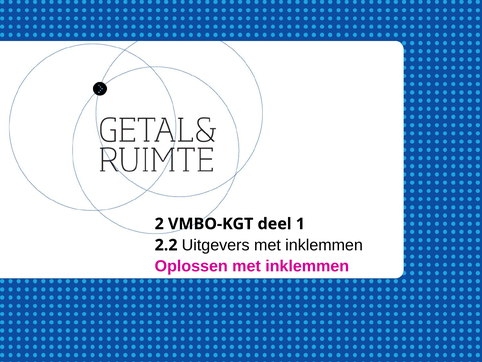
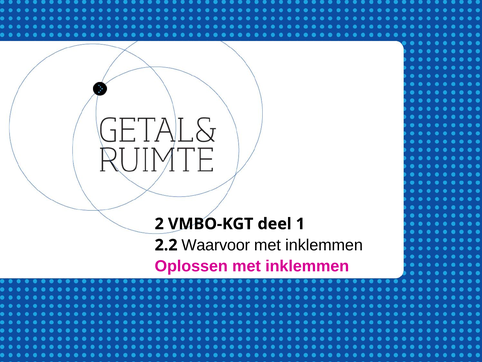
Uitgevers: Uitgevers -> Waarvoor (216, 245)
